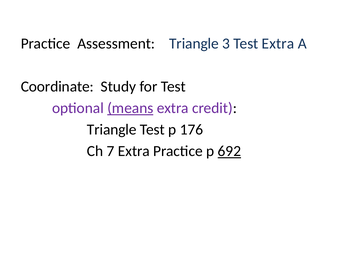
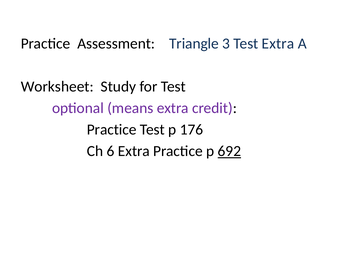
Coordinate: Coordinate -> Worksheet (57, 87)
means underline: present -> none (130, 108)
Triangle: Triangle -> Practice (112, 130)
7: 7 -> 6 (110, 151)
